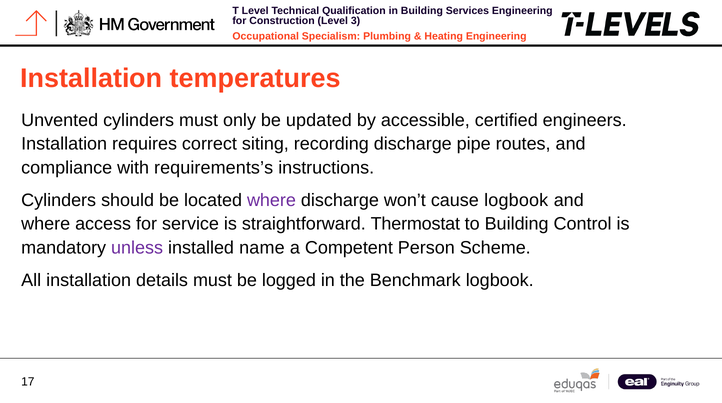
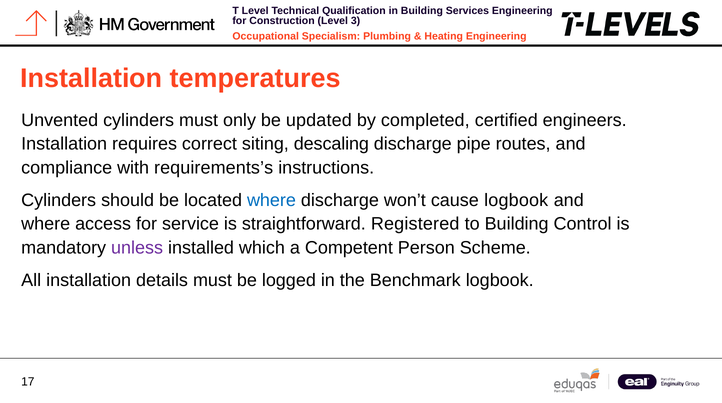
accessible: accessible -> completed (425, 120)
recording: recording -> descaling (331, 144)
where colour: purple -> blue (271, 201)
Thermostat: Thermostat -> Registered (415, 224)
name: name -> which (262, 248)
